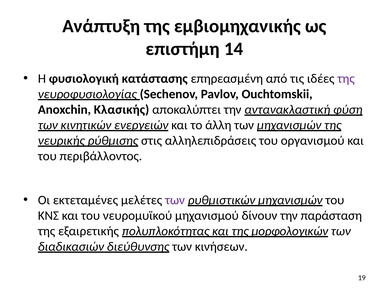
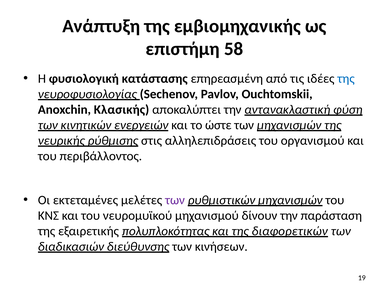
14: 14 -> 58 (234, 49)
της colour: purple -> blue (346, 79)
άλλη: άλλη -> ώστε (218, 125)
μορφολογικών: μορφολογικών -> διαφορετικών (290, 232)
